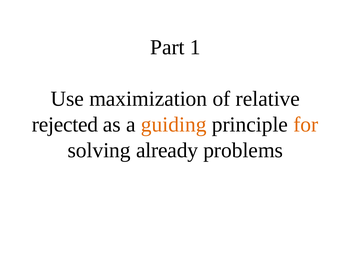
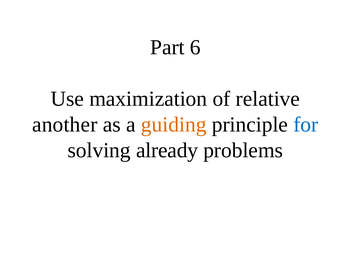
1: 1 -> 6 (195, 47)
rejected: rejected -> another (65, 125)
for colour: orange -> blue (306, 125)
